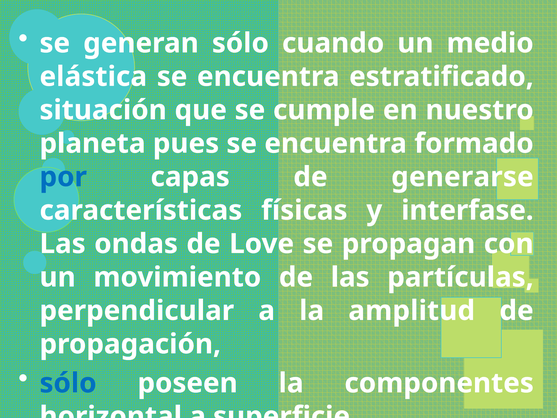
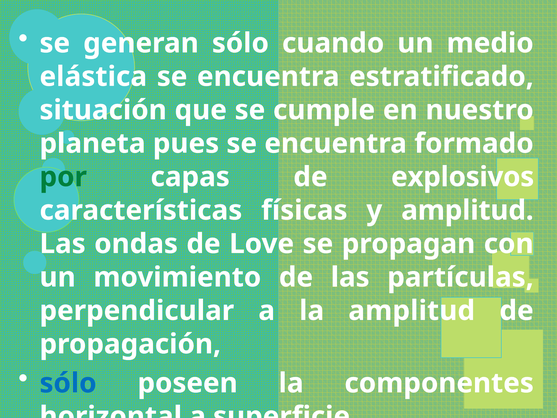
por colour: blue -> green (63, 177)
generarse: generarse -> explosivos (463, 177)
y interfase: interfase -> amplitud (467, 210)
